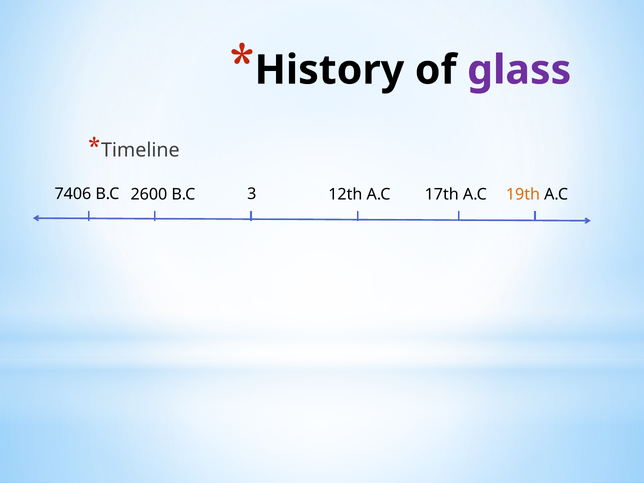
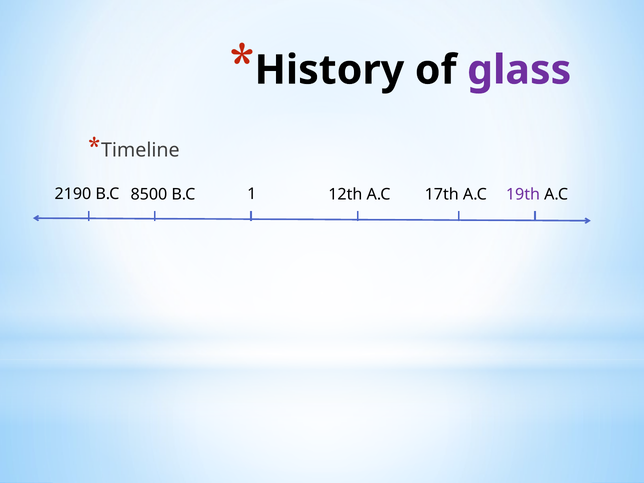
7406: 7406 -> 2190 (73, 194)
2600: 2600 -> 8500 (149, 195)
3: 3 -> 1 (252, 194)
19th colour: orange -> purple (523, 195)
